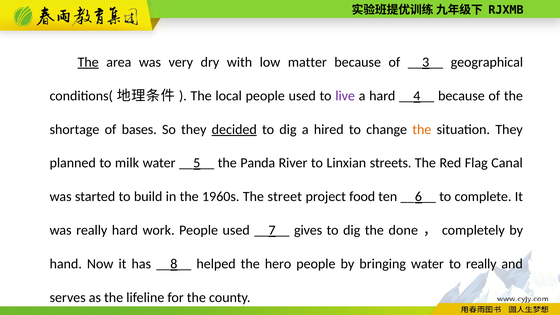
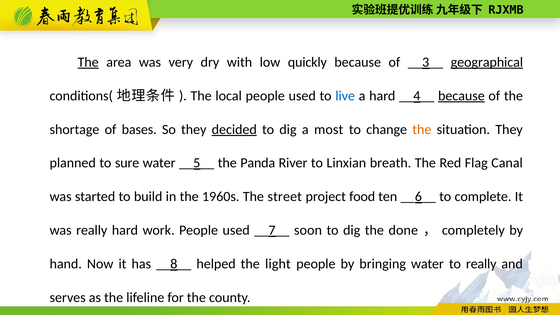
matter: matter -> quickly (307, 62)
geographical underline: none -> present (487, 62)
live colour: purple -> blue (345, 96)
because underline: none -> present (461, 96)
hired: hired -> most (329, 129)
milk: milk -> sure (127, 163)
streets: streets -> breath (391, 163)
gives: gives -> soon (308, 230)
hero: hero -> light (278, 264)
